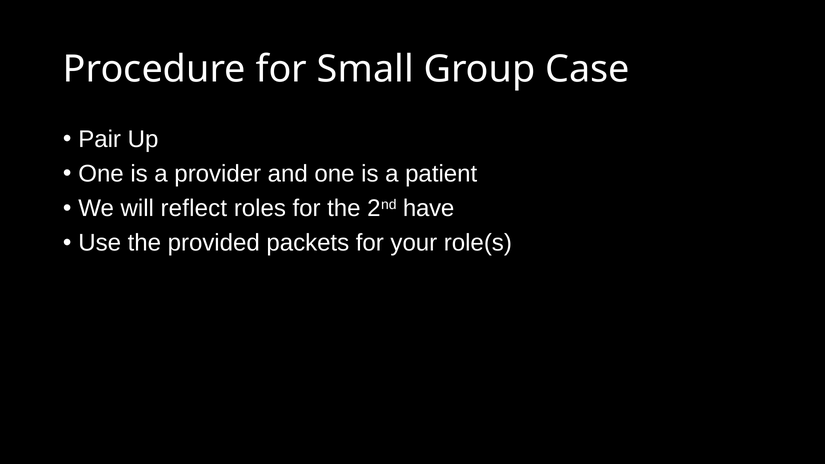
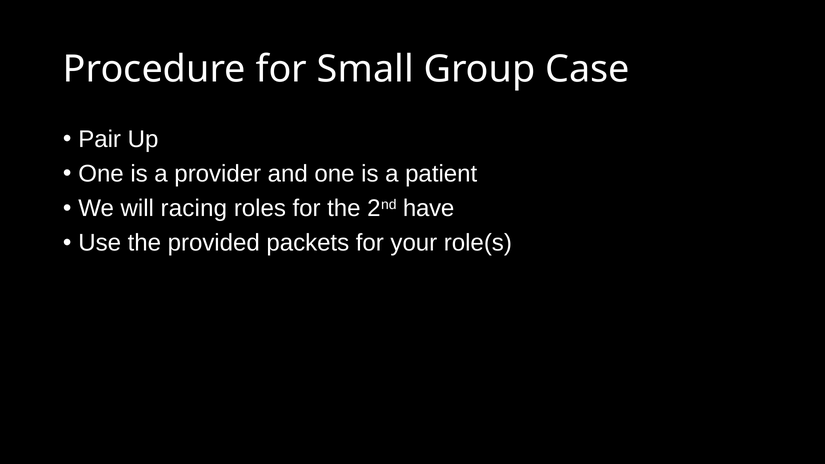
reflect: reflect -> racing (194, 209)
